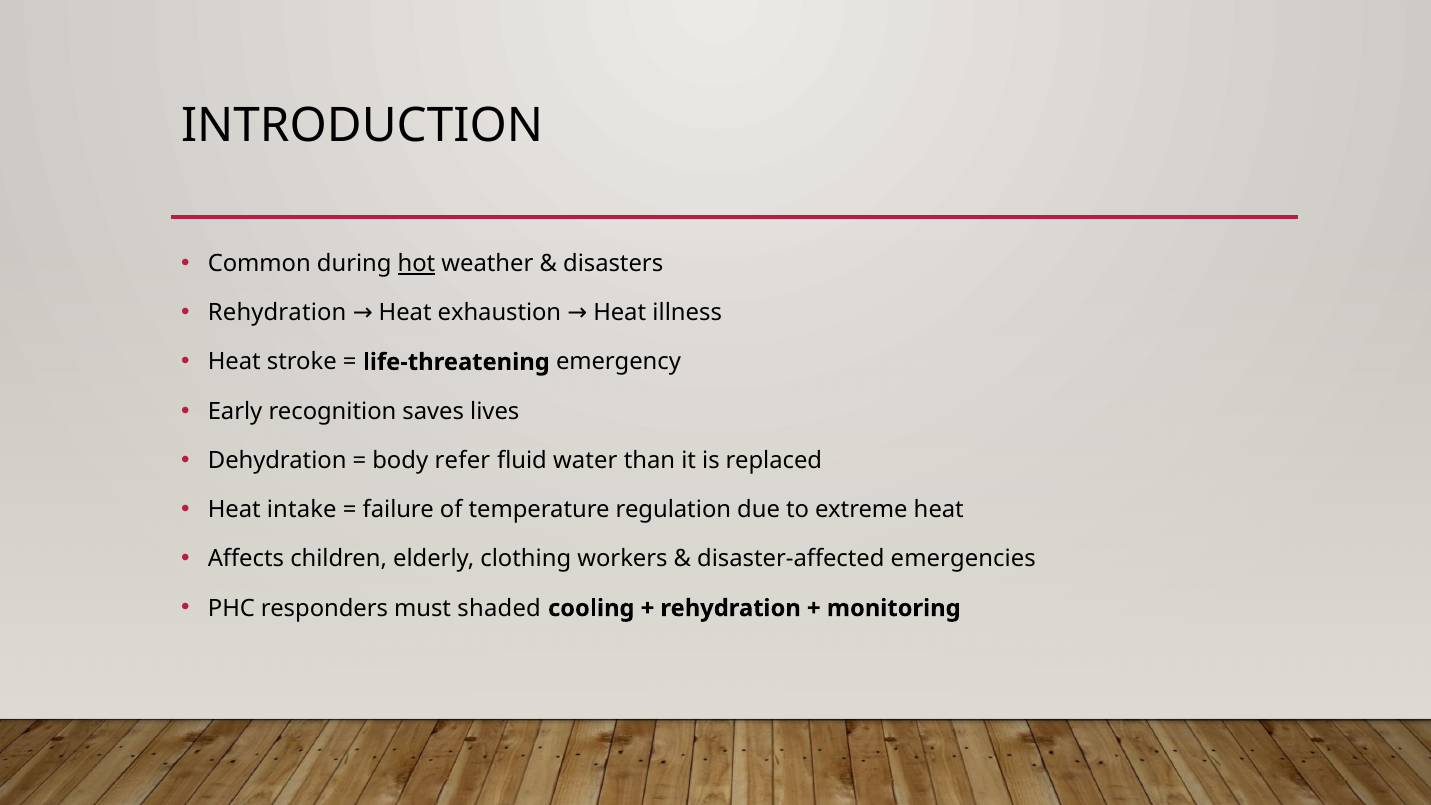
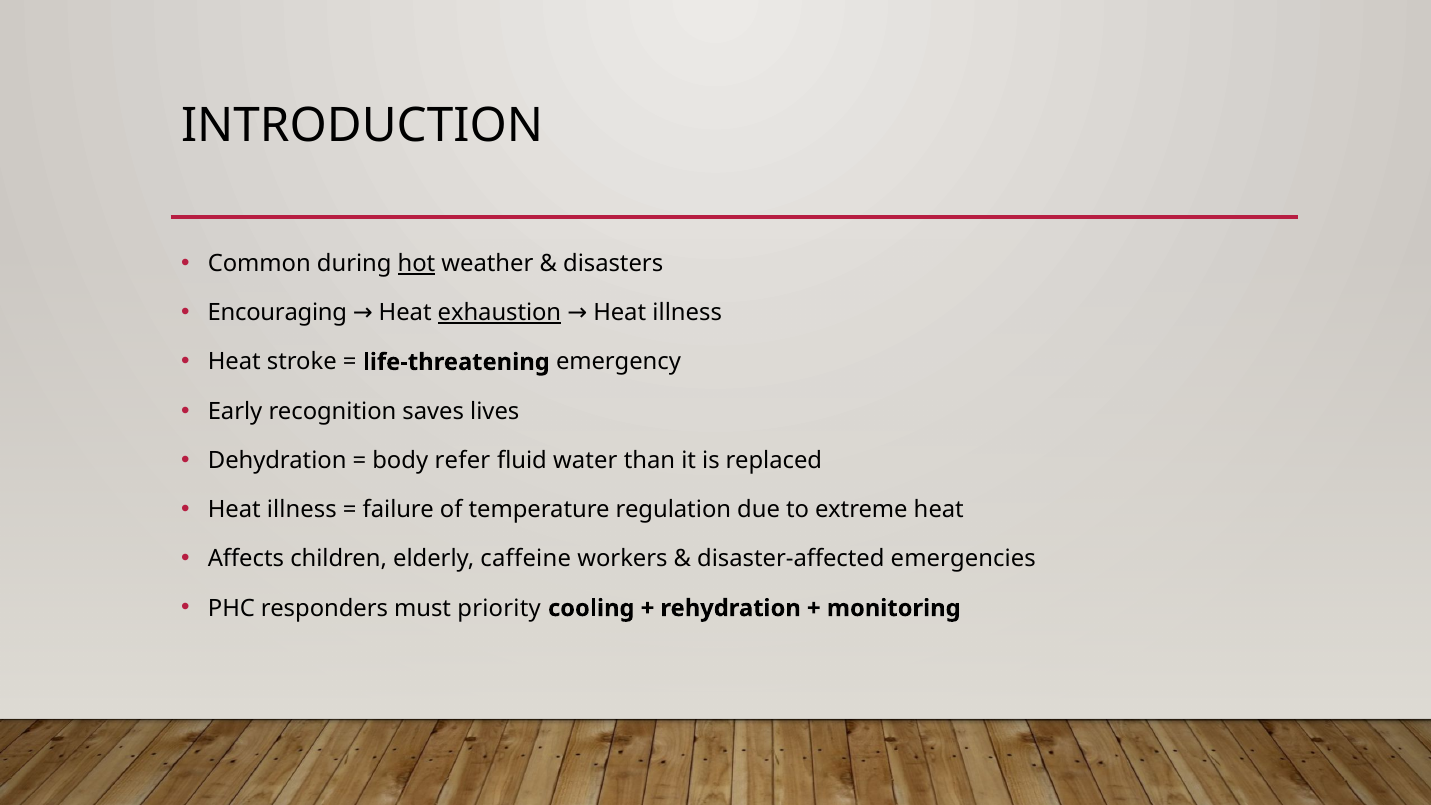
Rehydration: Rehydration -> Encouraging (277, 313)
exhaustion underline: none -> present (499, 313)
intake: intake -> illness (302, 510)
clothing: clothing -> caffeine (526, 559)
shaded: shaded -> priority (499, 608)
